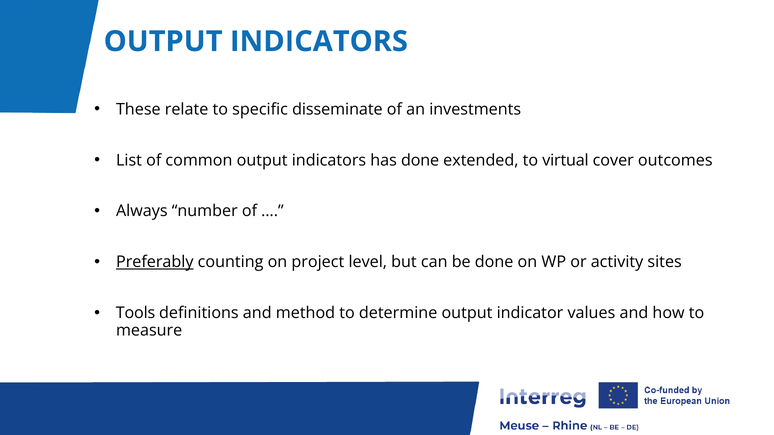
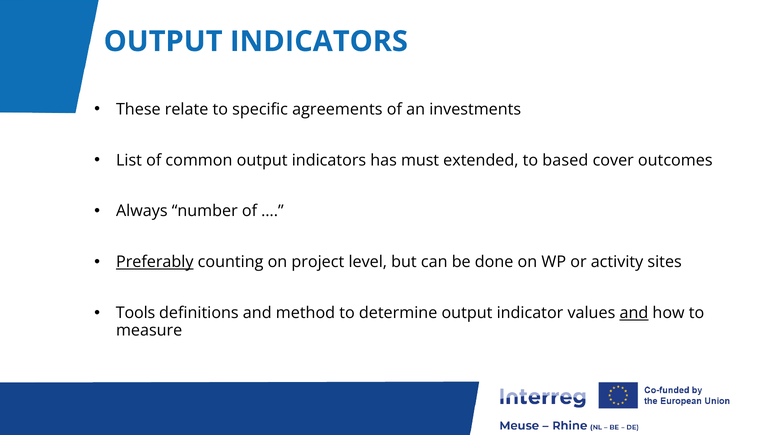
disseminate: disseminate -> agreements (337, 109)
has done: done -> must (420, 160)
virtual: virtual -> based (565, 160)
and underline: none -> present (634, 313)
